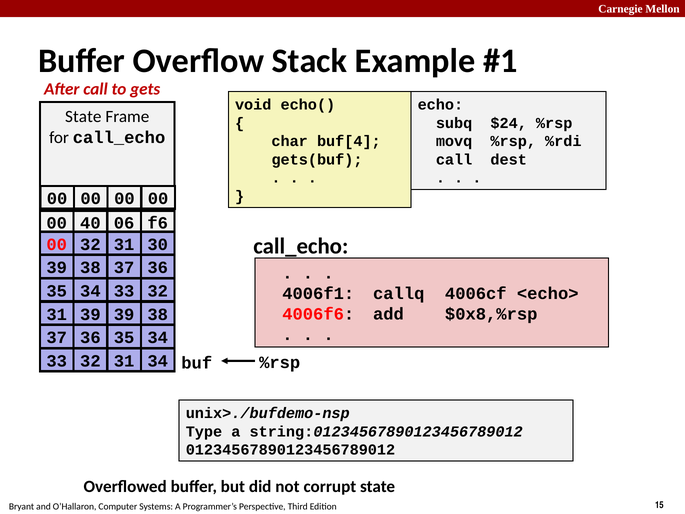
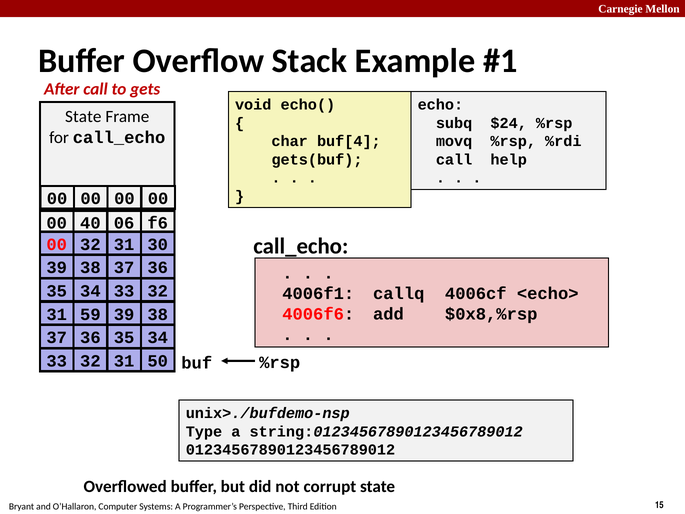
dest: dest -> help (509, 160)
31 39: 39 -> 59 (90, 314)
31 34: 34 -> 50 (158, 361)
